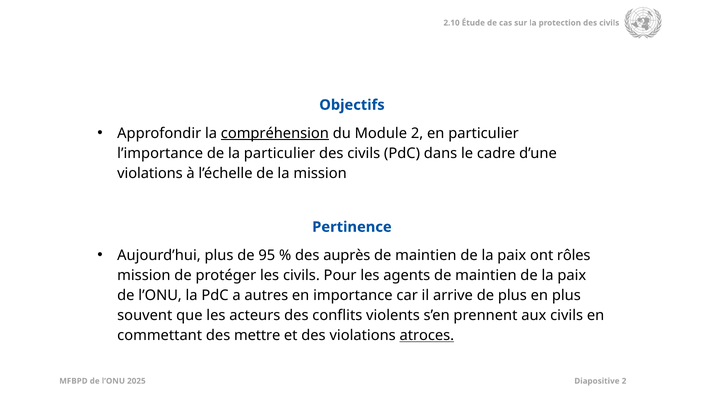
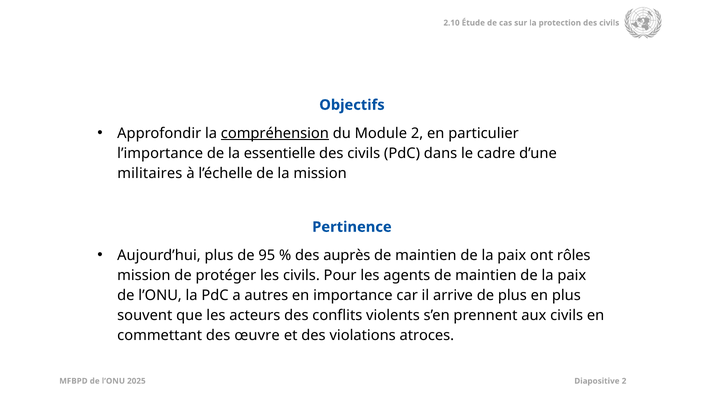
la particulier: particulier -> essentielle (280, 153)
violations: violations -> militaires (150, 173)
mettre: mettre -> œuvre (257, 335)
atroces underline: present -> none (427, 335)
